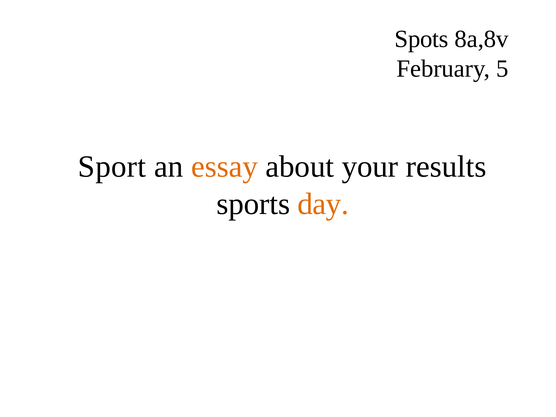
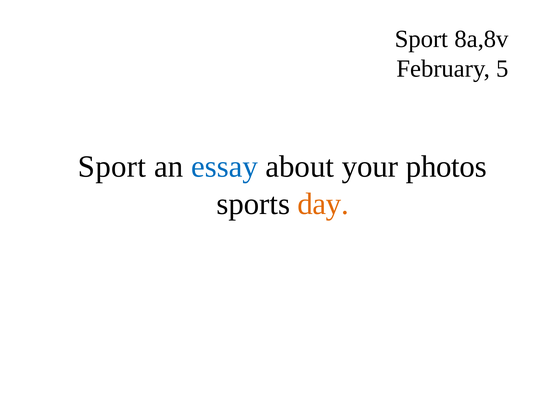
Spots: Spots -> Sport (421, 39)
essay colour: orange -> blue (225, 167)
results: results -> photos (446, 167)
